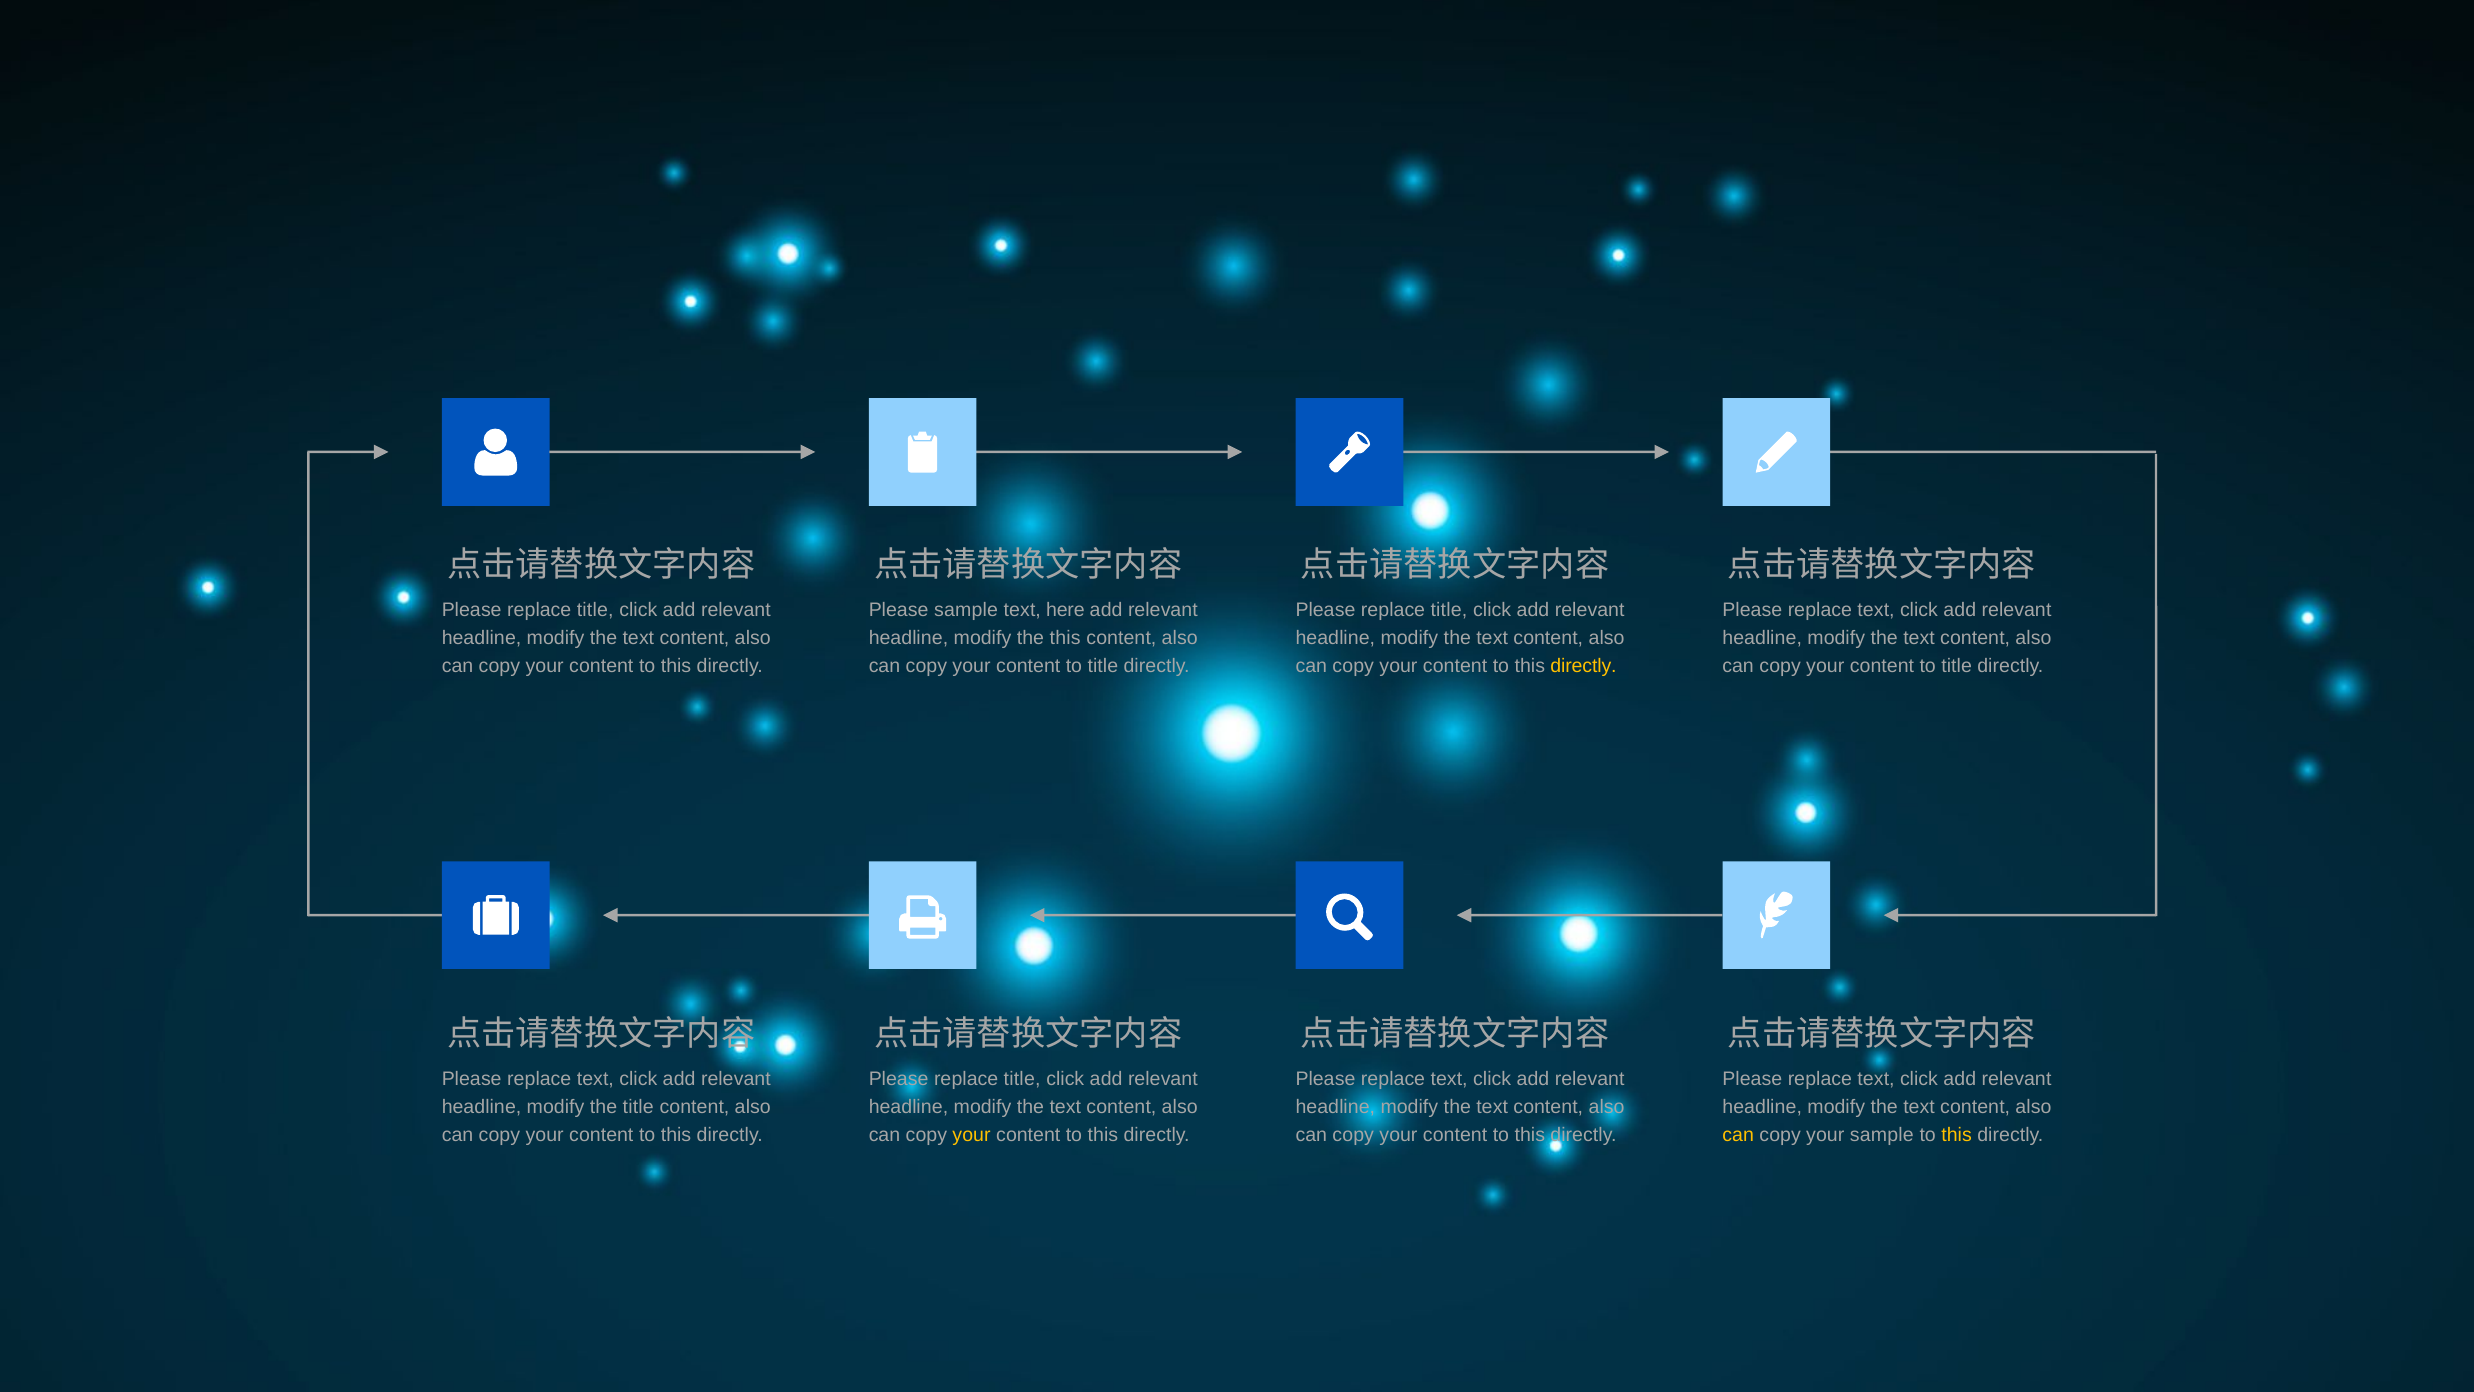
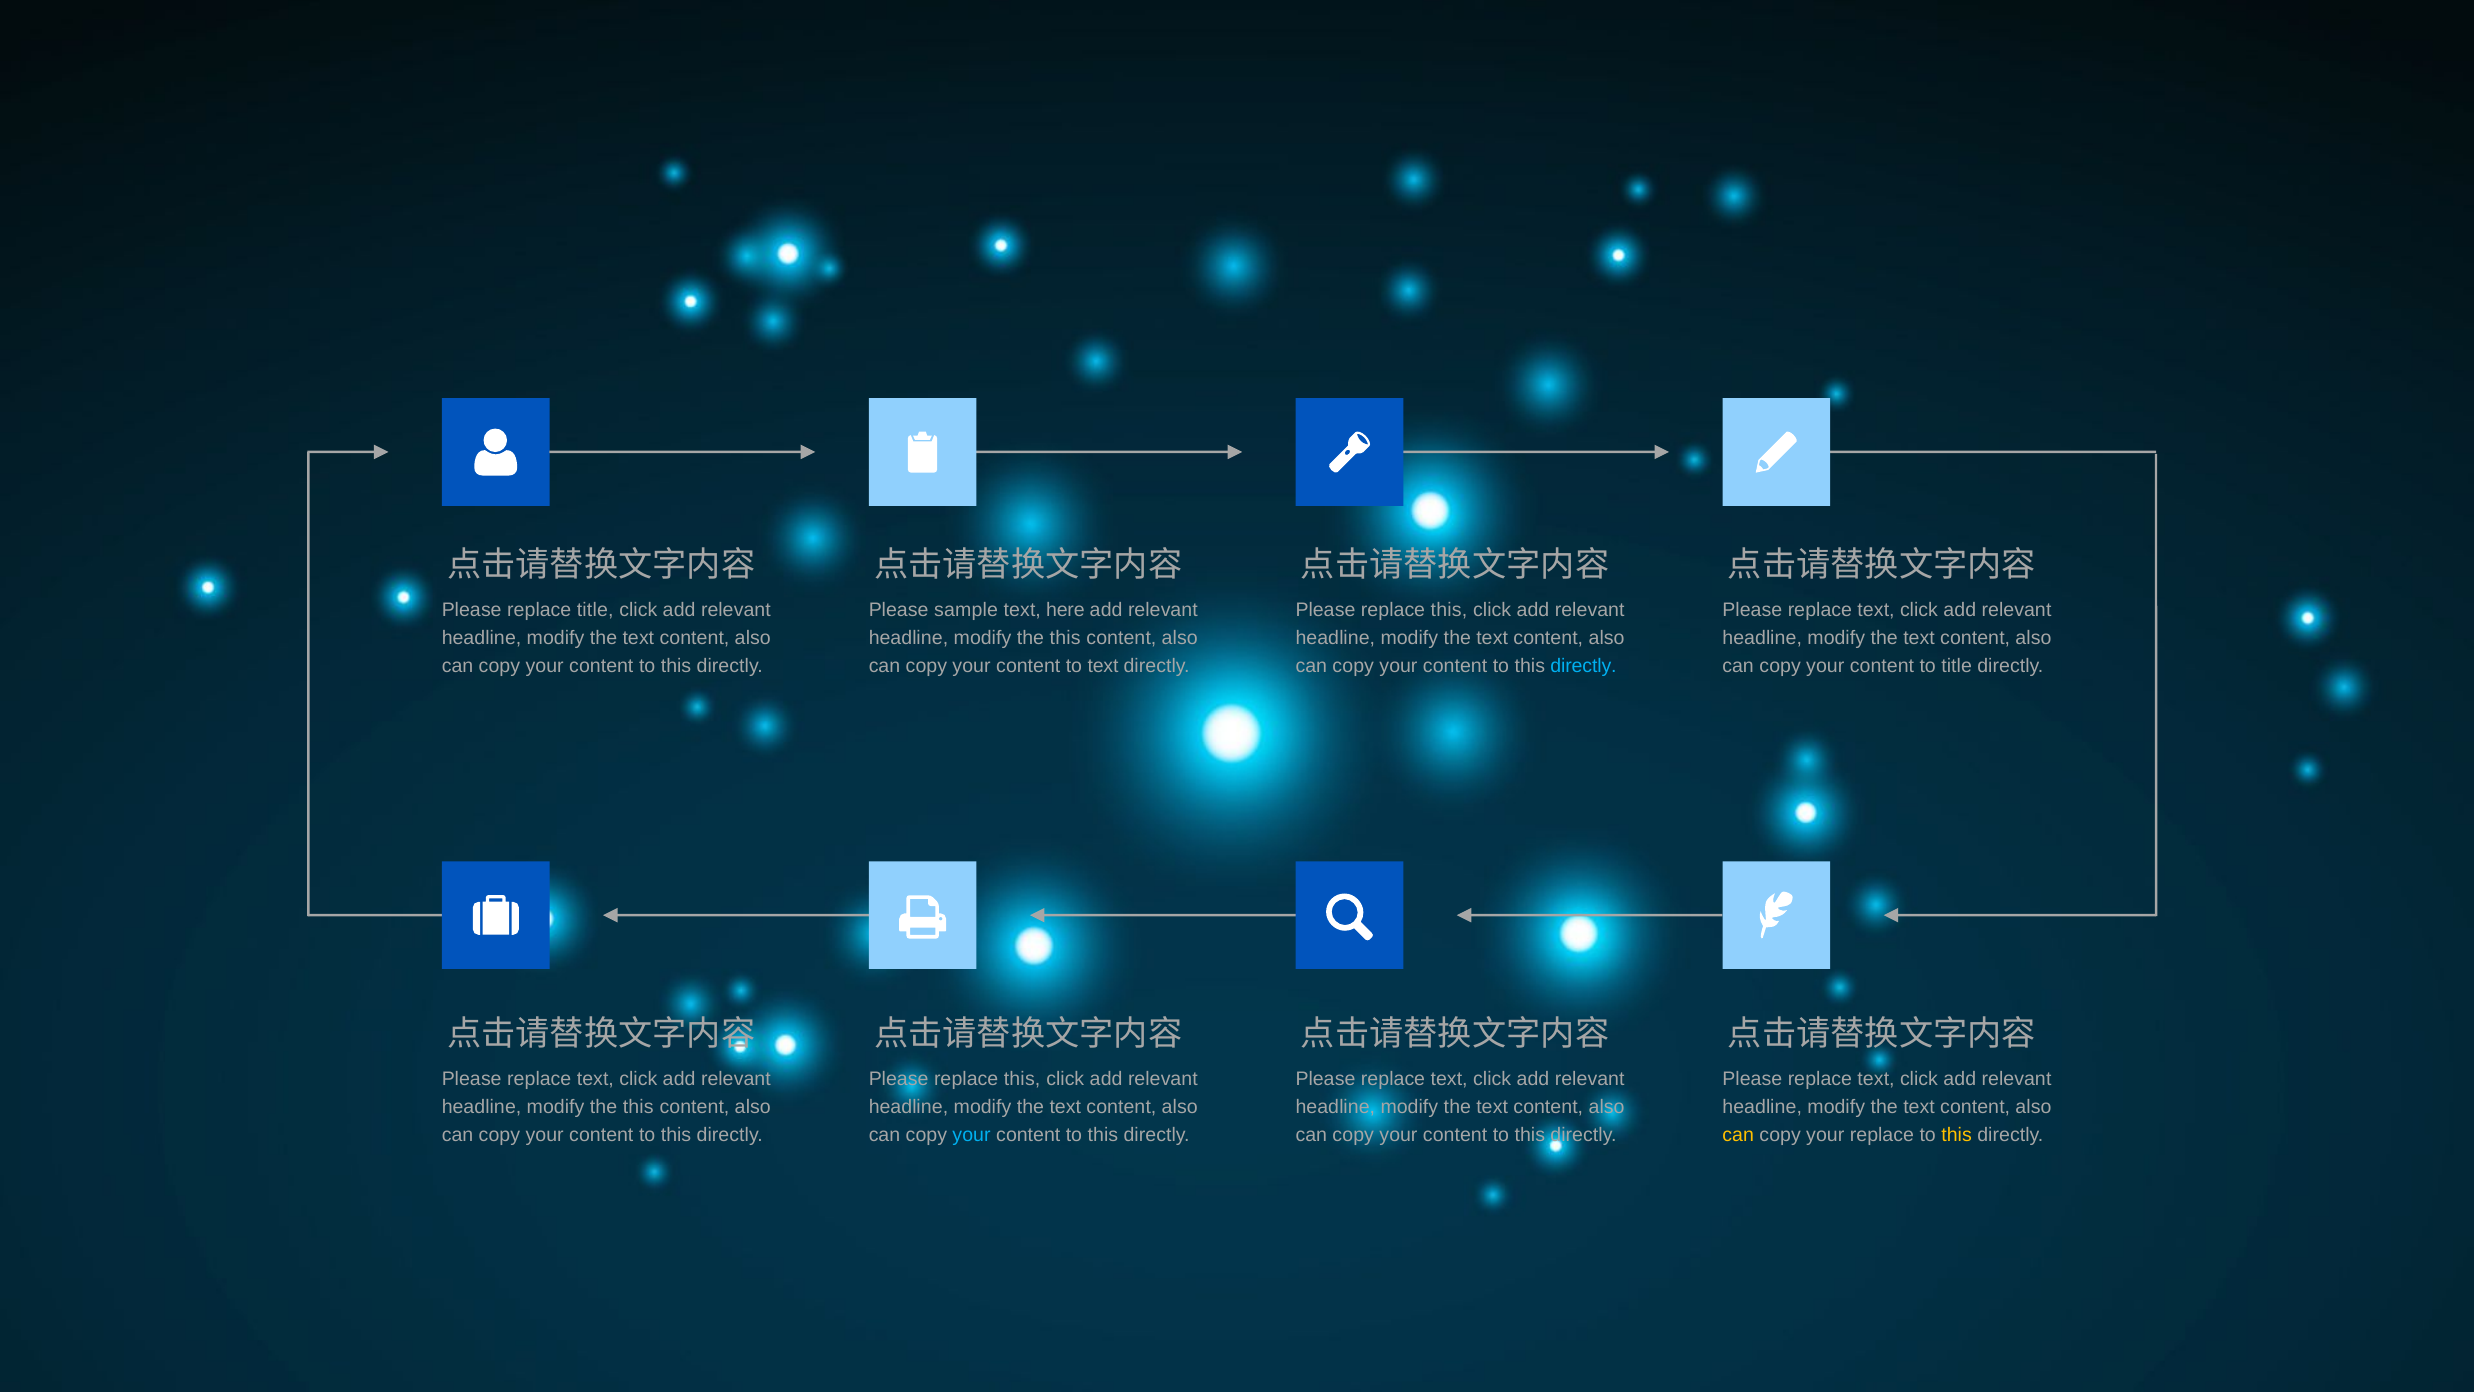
title: title -> this (1449, 610)
title: title -> text (1103, 666)
directly colour: yellow -> light blue (1584, 666)
title: title -> this (1022, 1079)
title: title -> this (638, 1107)
your colour: yellow -> light blue (972, 1135)
your sample: sample -> replace (1882, 1135)
